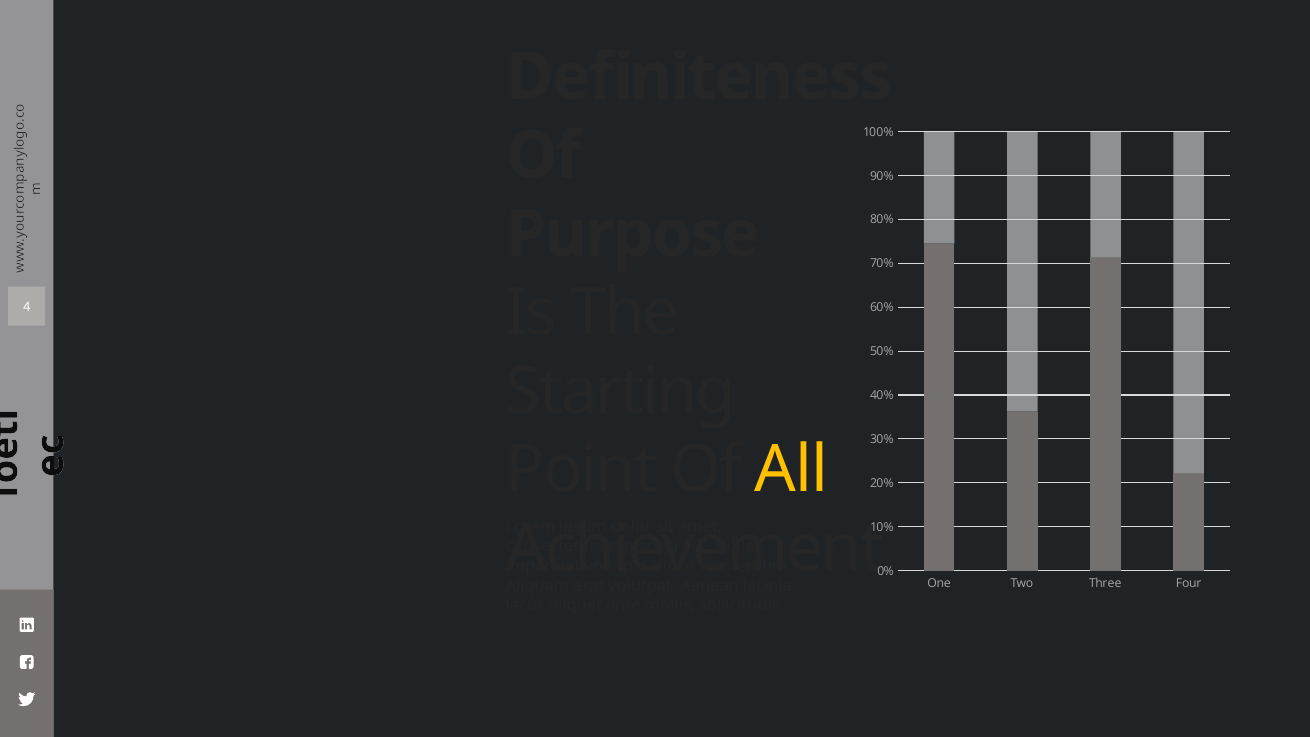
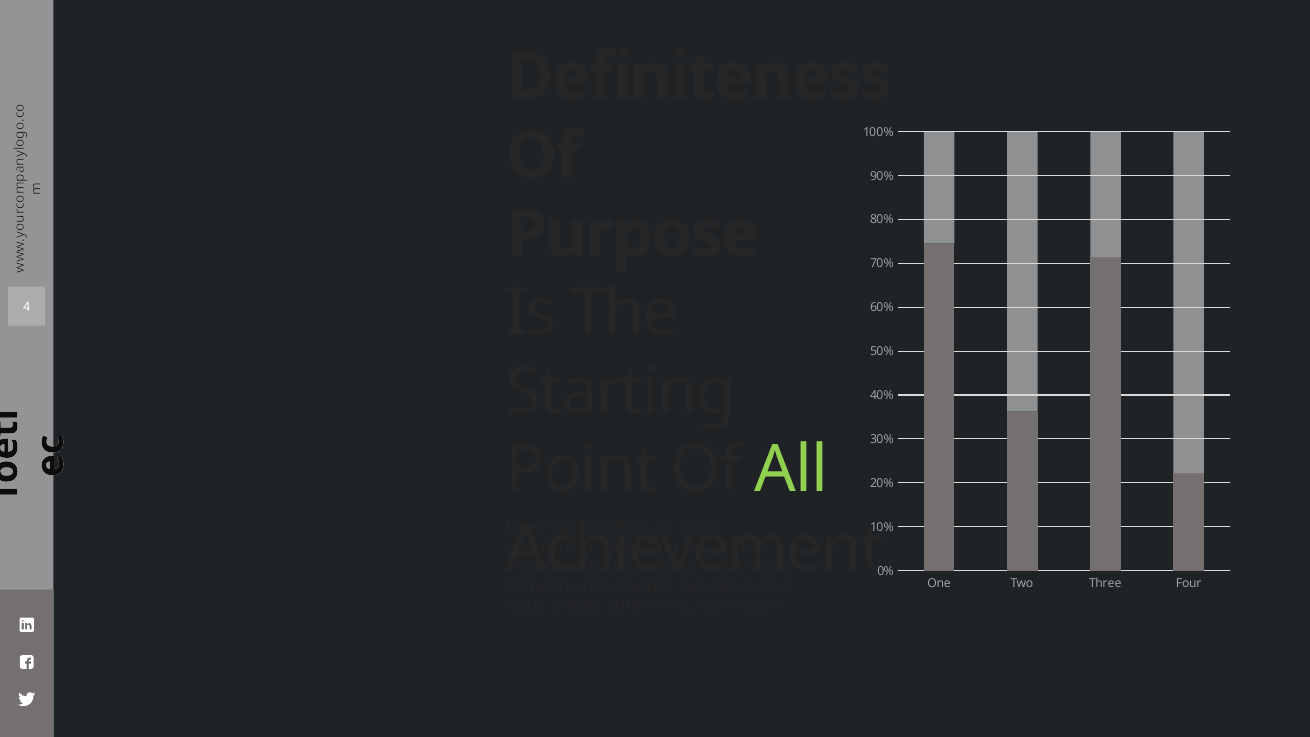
All colour: yellow -> light green (791, 470)
